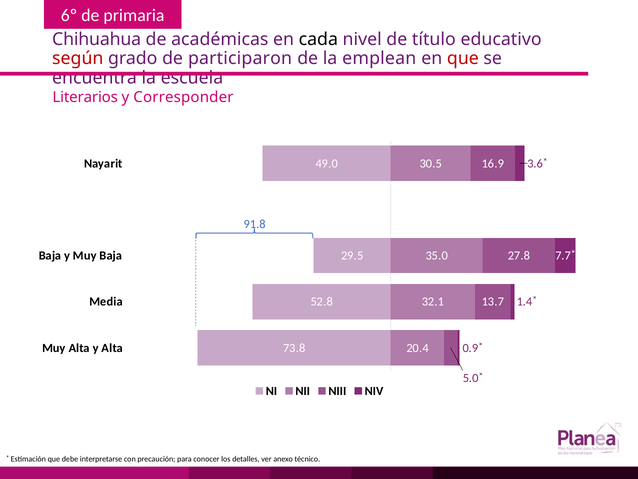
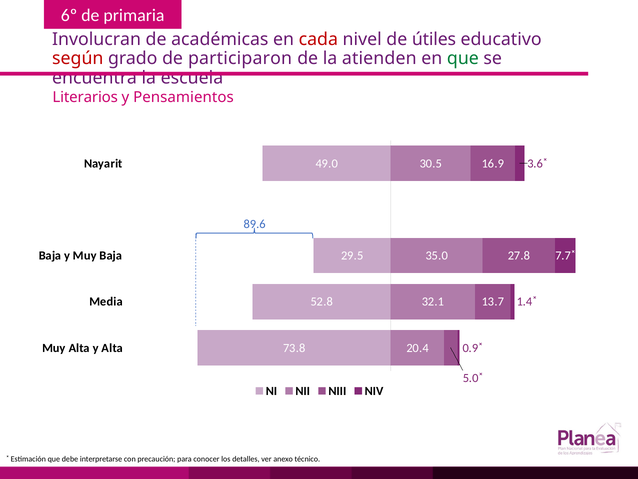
Chihuahua: Chihuahua -> Involucran (97, 39)
cada colour: black -> red (318, 39)
título: título -> útiles (434, 39)
emplean: emplean -> atienden (379, 58)
que colour: red -> green (463, 58)
Corresponder: Corresponder -> Pensamientos (183, 97)
91.8: 91.8 -> 89.6 (255, 224)
